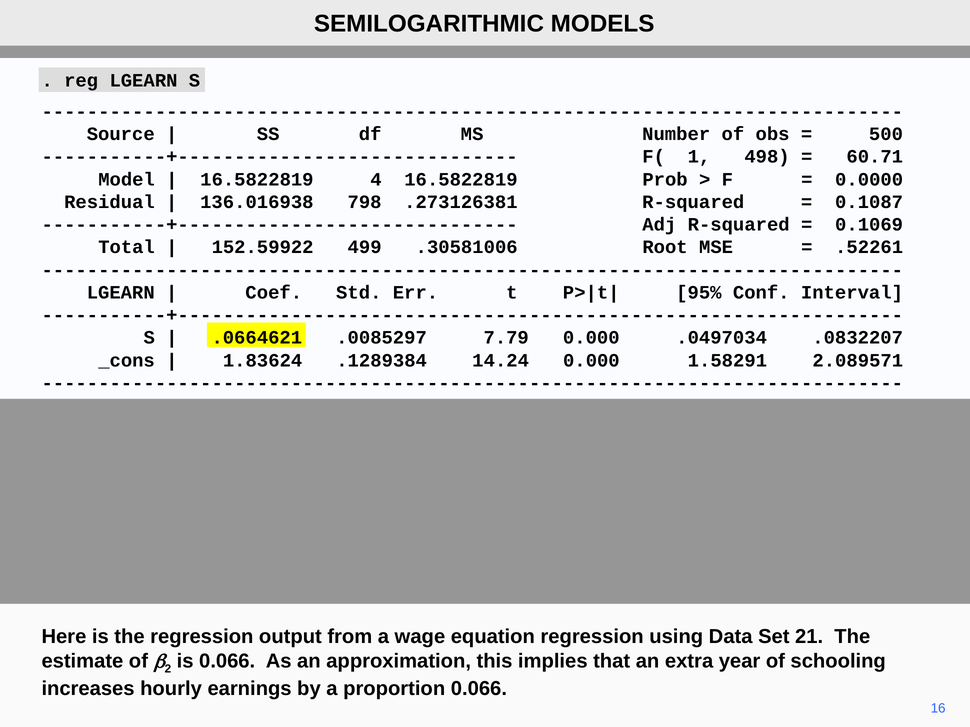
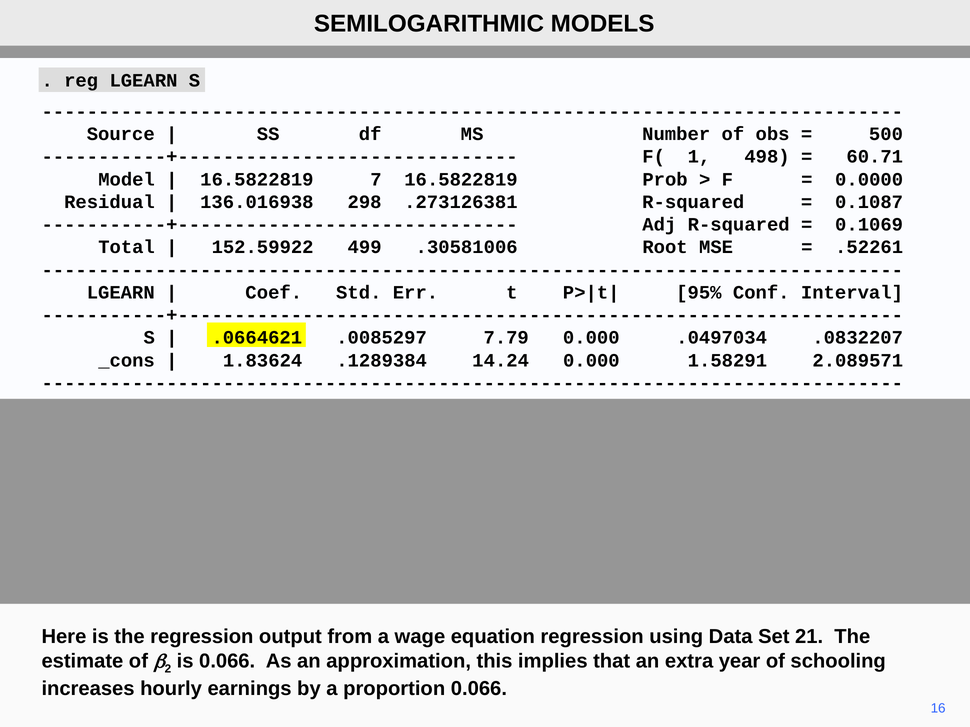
4: 4 -> 7 (376, 179)
798: 798 -> 298 (365, 202)
